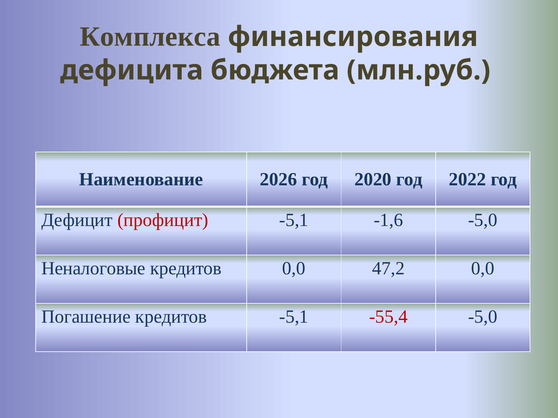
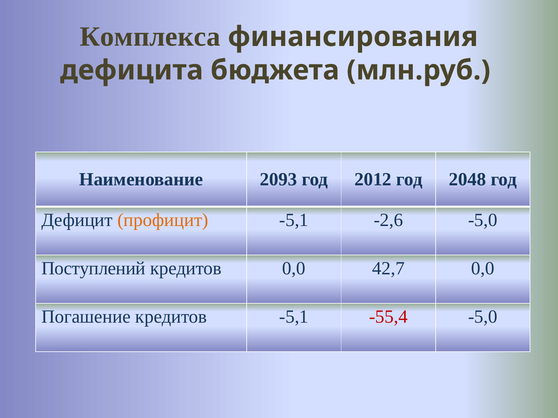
2026: 2026 -> 2093 (279, 180)
2020: 2020 -> 2012 (373, 180)
2022: 2022 -> 2048 (467, 180)
профицит colour: red -> orange (163, 220)
-1,6: -1,6 -> -2,6 (388, 220)
Неналоговые: Неналоговые -> Поступлений (93, 269)
47,2: 47,2 -> 42,7 (388, 269)
